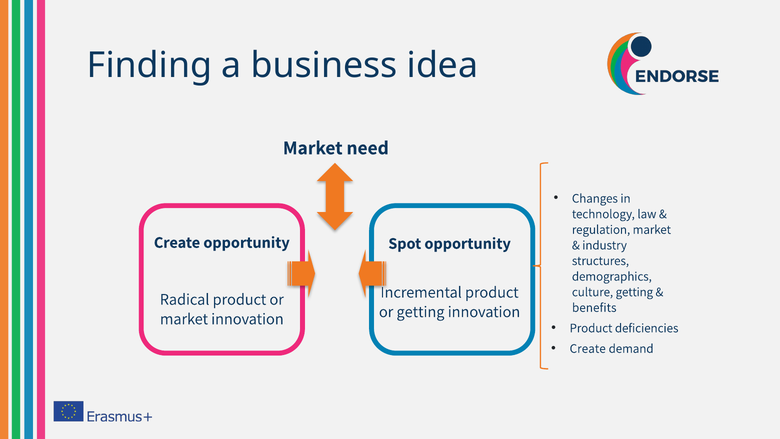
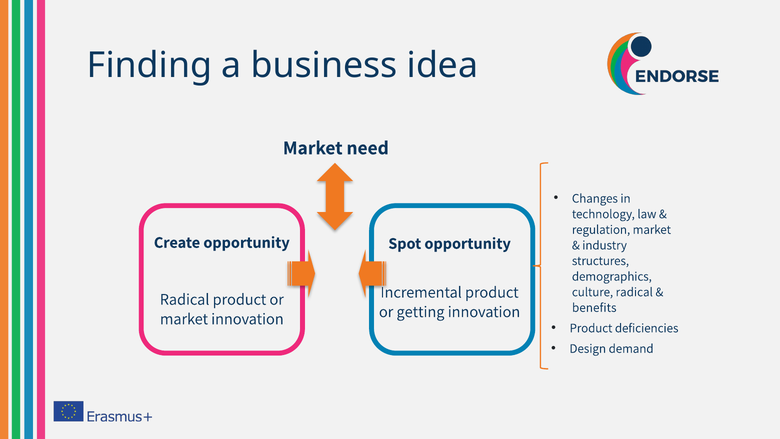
culture getting: getting -> radical (634, 292)
Create: Create -> Design (588, 348)
